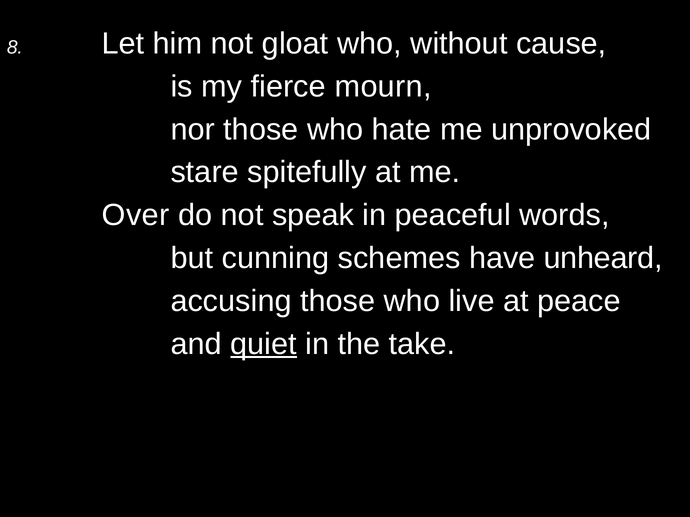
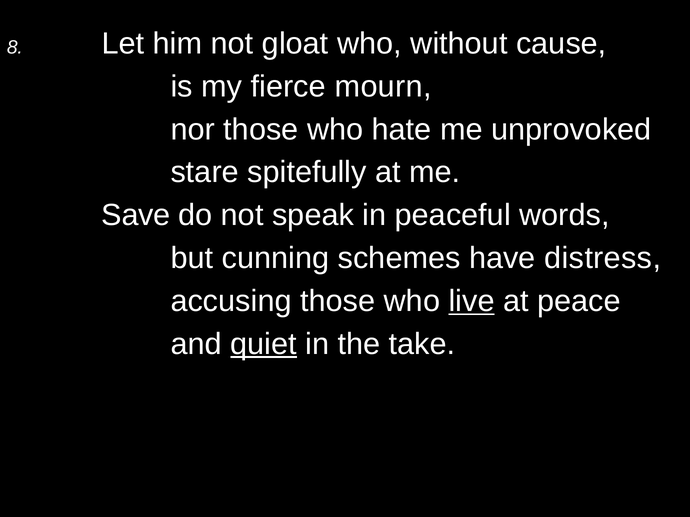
Over: Over -> Save (136, 215)
unheard: unheard -> distress (603, 258)
live underline: none -> present (472, 301)
